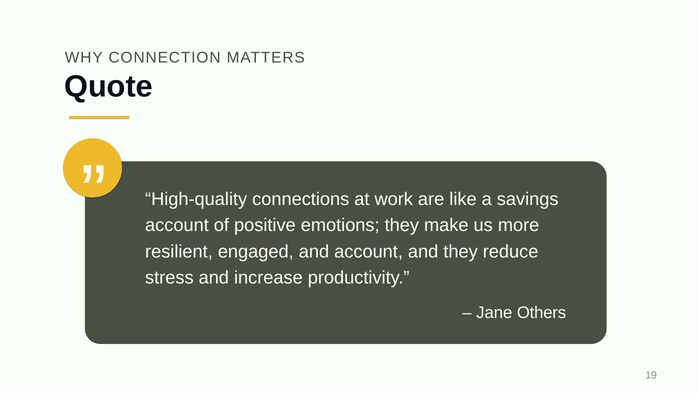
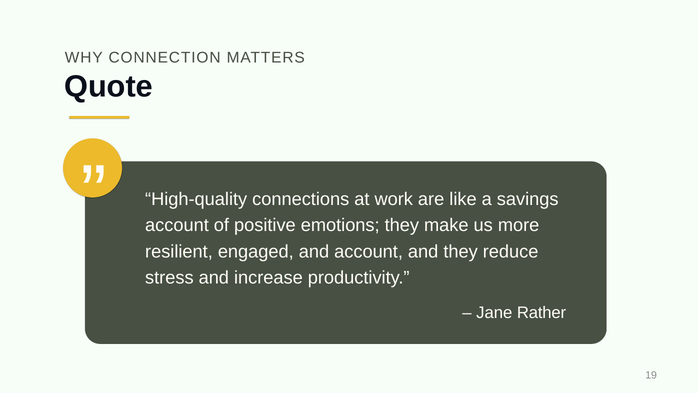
Others: Others -> Rather (542, 313)
